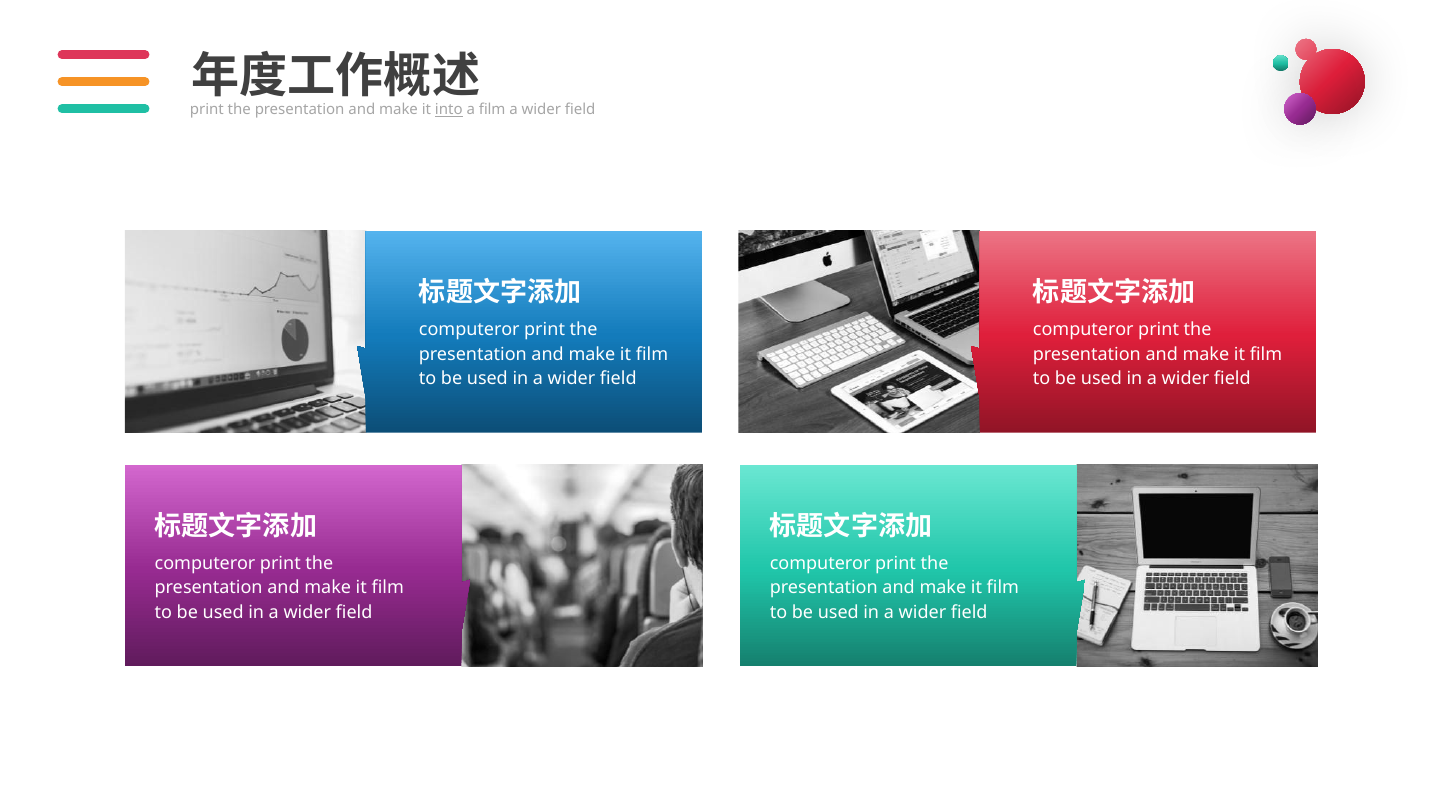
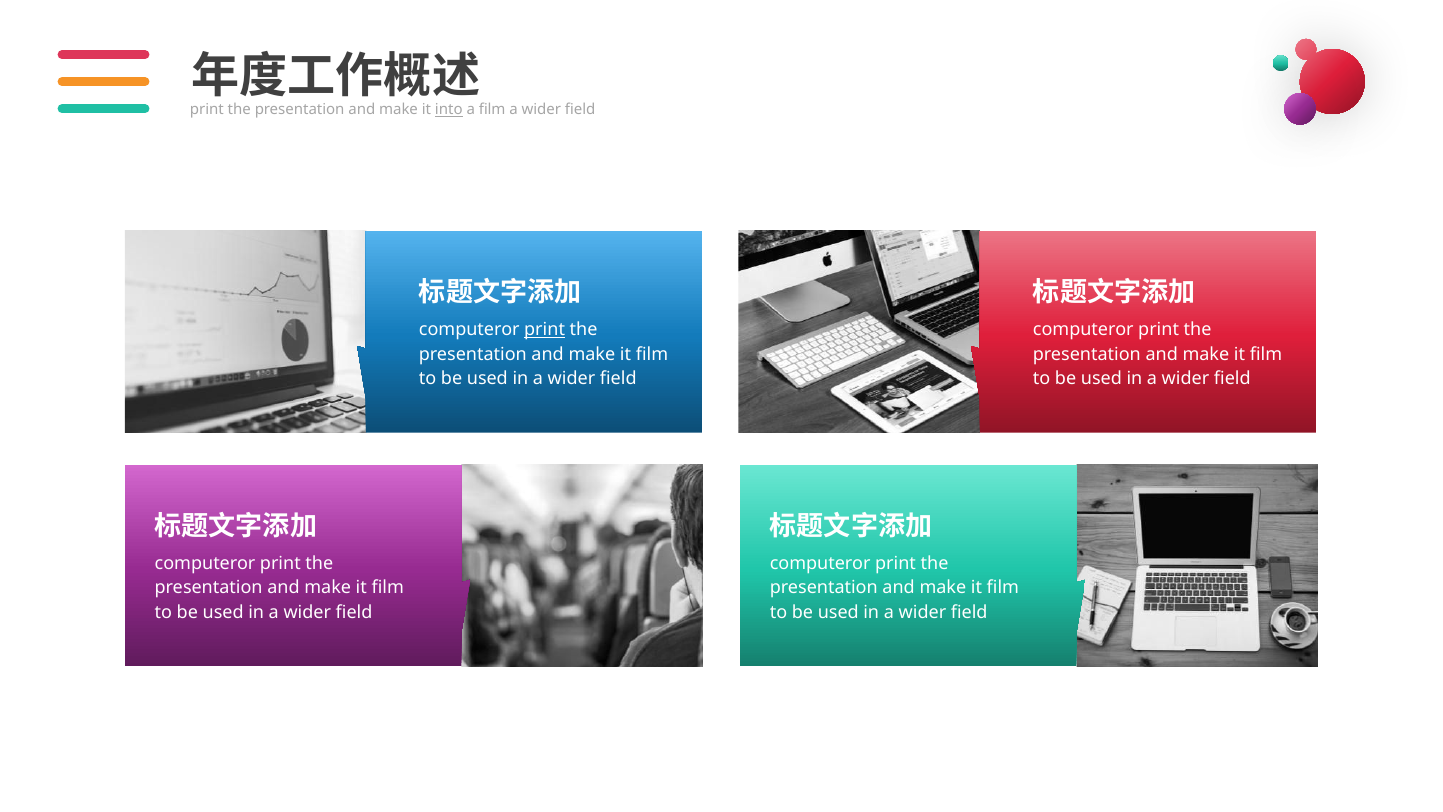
print underline: none -> present (545, 329)
